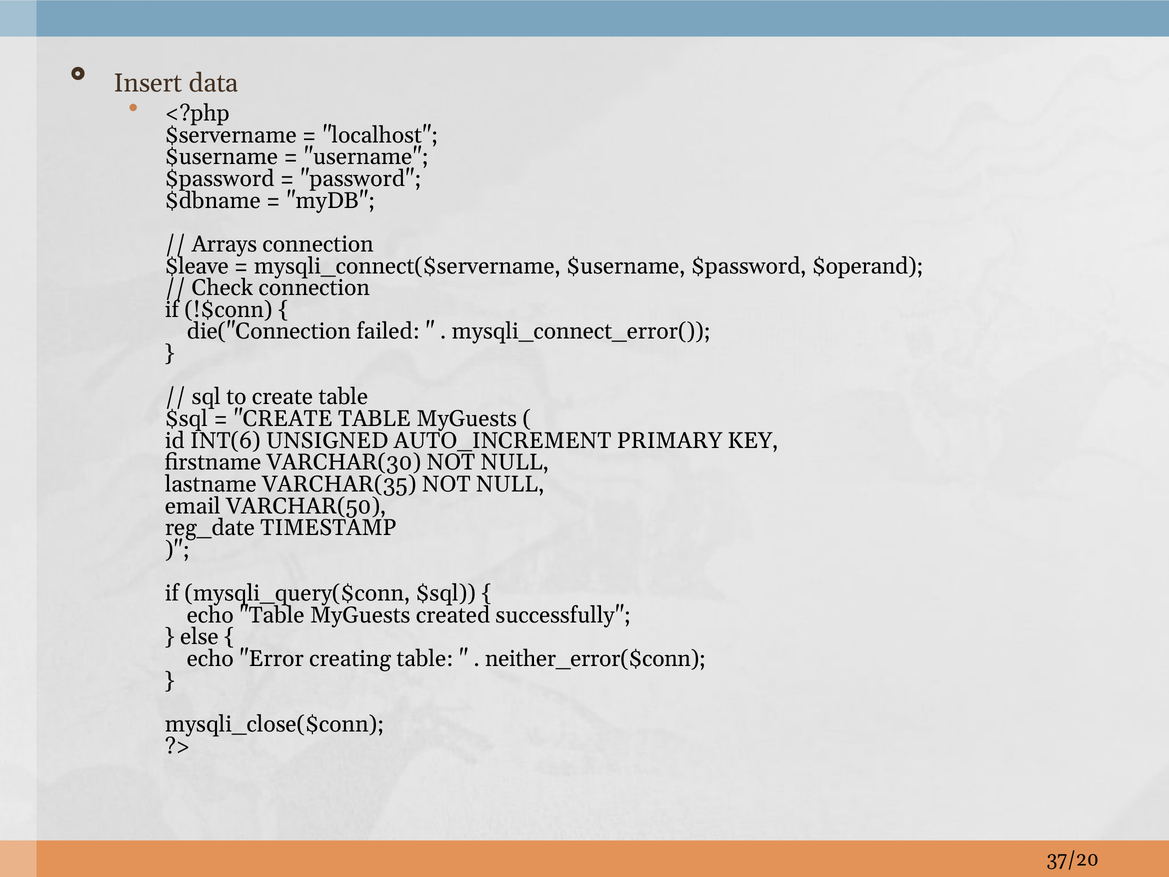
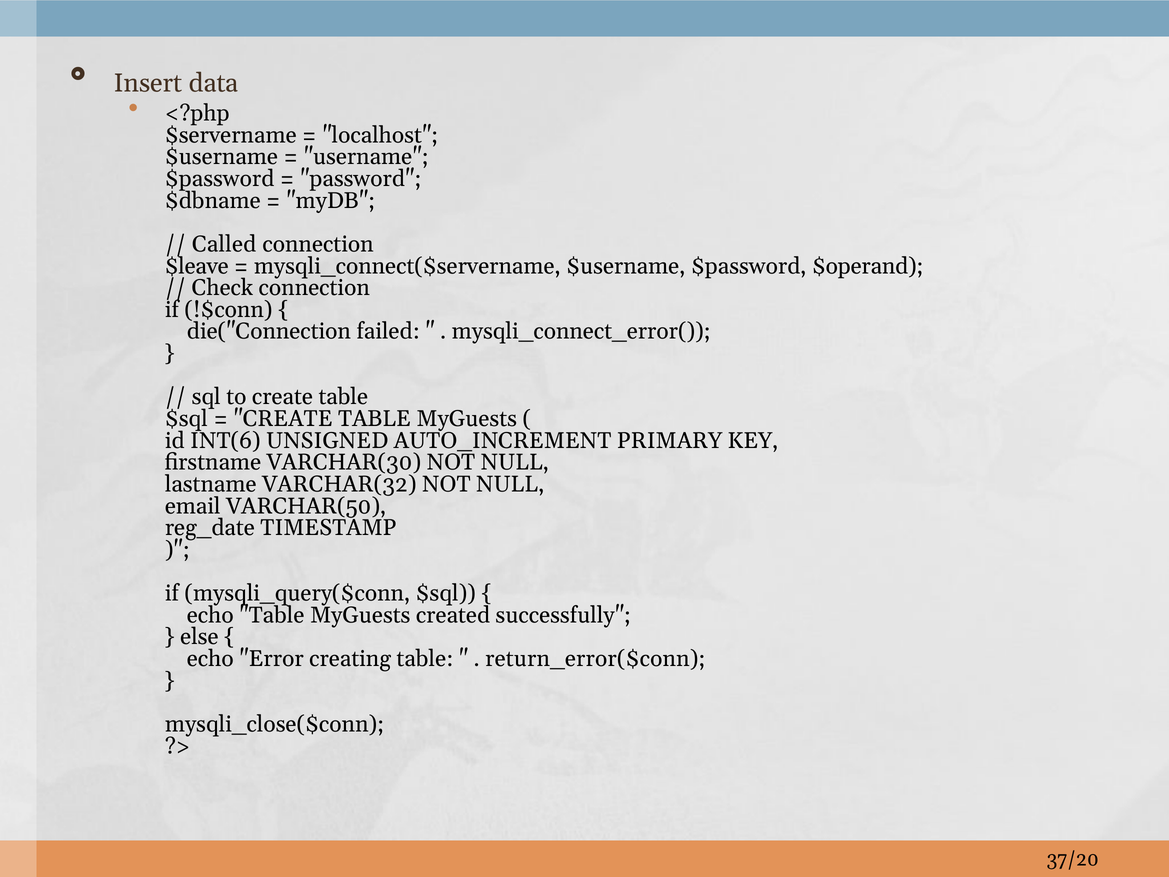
Arrays: Arrays -> Called (224, 244)
VARCHAR(35: VARCHAR(35 -> VARCHAR(32 (339, 484)
neither_error($conn: neither_error($conn -> return_error($conn (595, 659)
